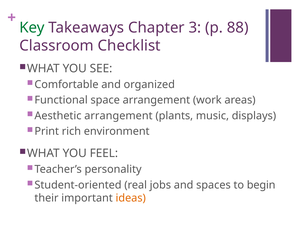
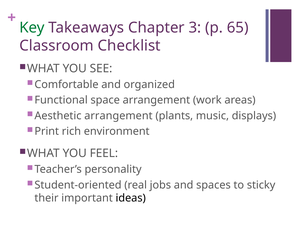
88: 88 -> 65 (238, 28)
begin: begin -> sticky (261, 185)
ideas colour: orange -> black (131, 198)
